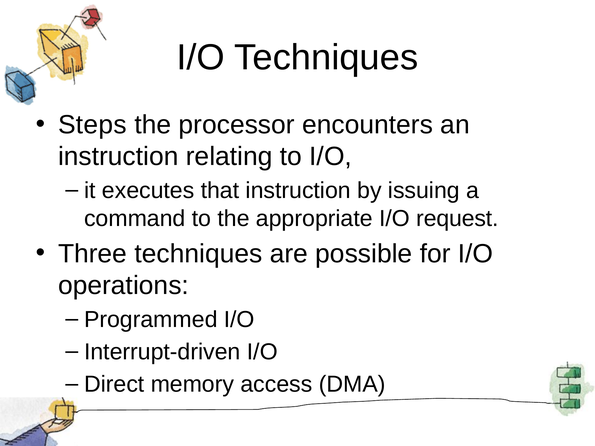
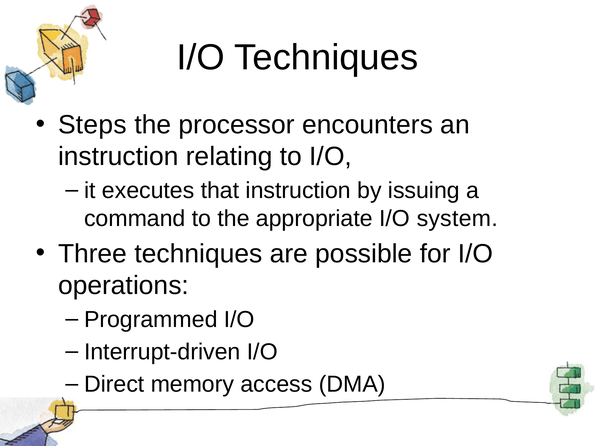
request: request -> system (457, 219)
